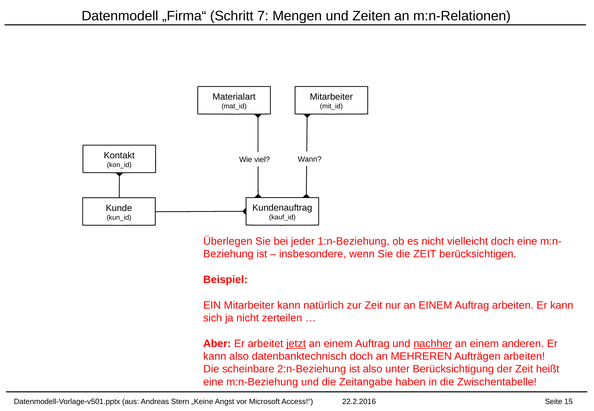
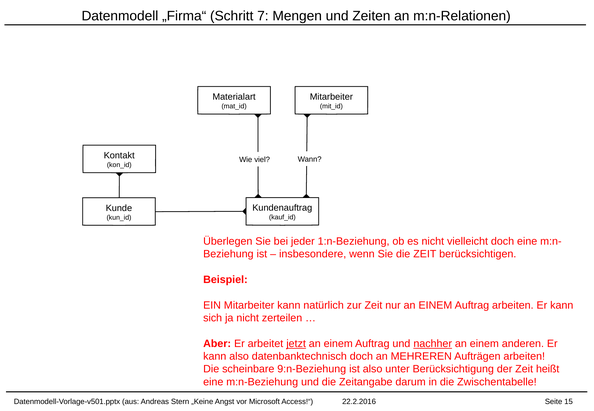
2:n-Beziehung: 2:n-Beziehung -> 9:n-Beziehung (312, 369)
haben: haben -> darum (411, 382)
